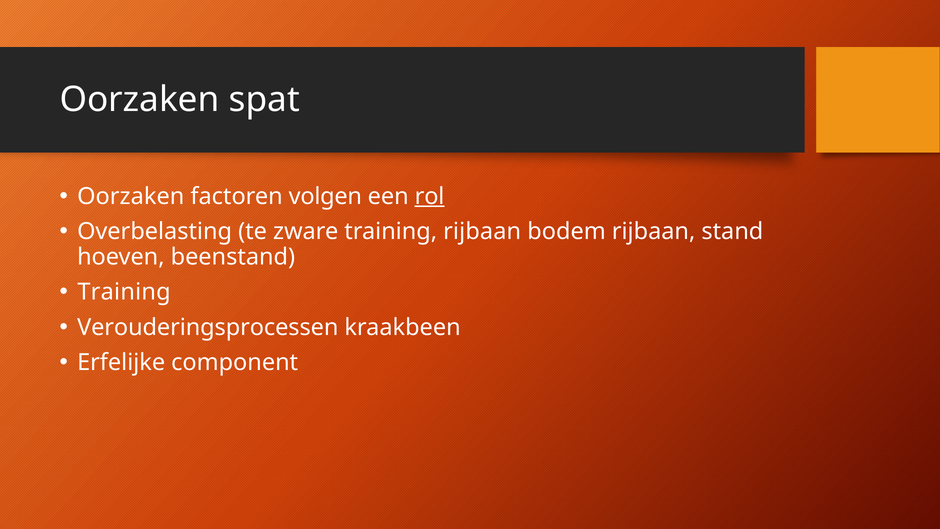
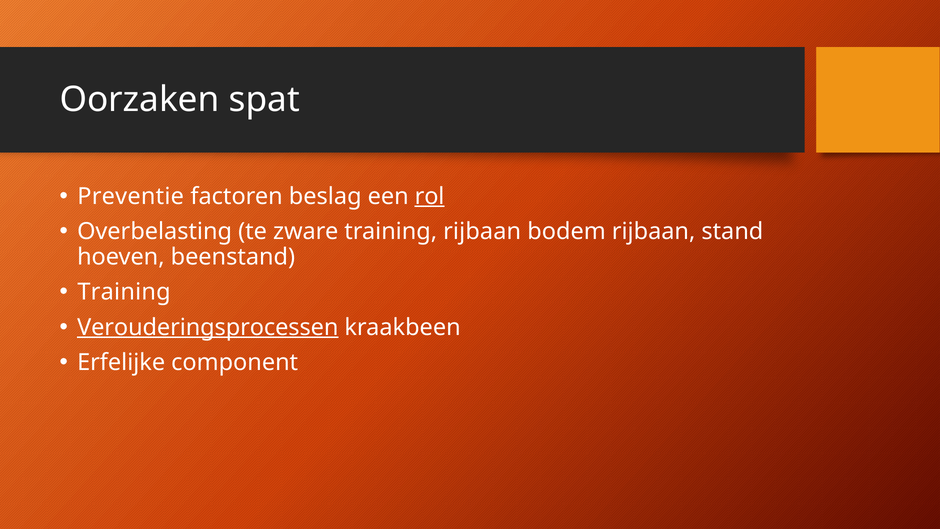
Oorzaken: Oorzaken -> Preventie (131, 196)
volgen: volgen -> beslag (325, 196)
Verouderingsprocessen underline: none -> present (208, 327)
